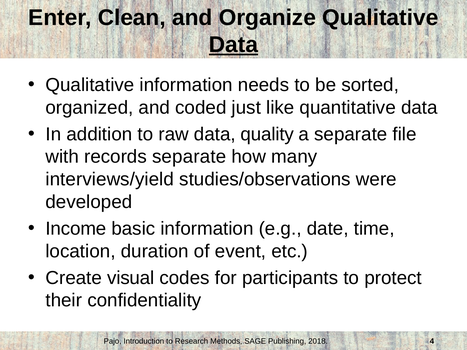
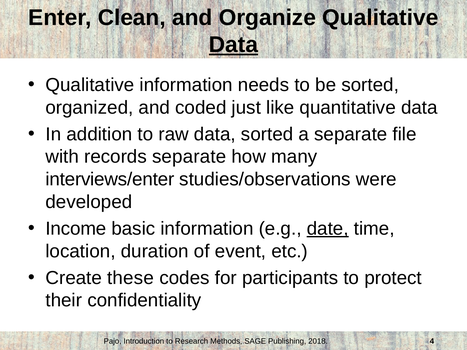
data quality: quality -> sorted (267, 134)
interviews/yield: interviews/yield -> interviews/enter (110, 179)
date underline: none -> present (328, 229)
visual: visual -> these (131, 278)
